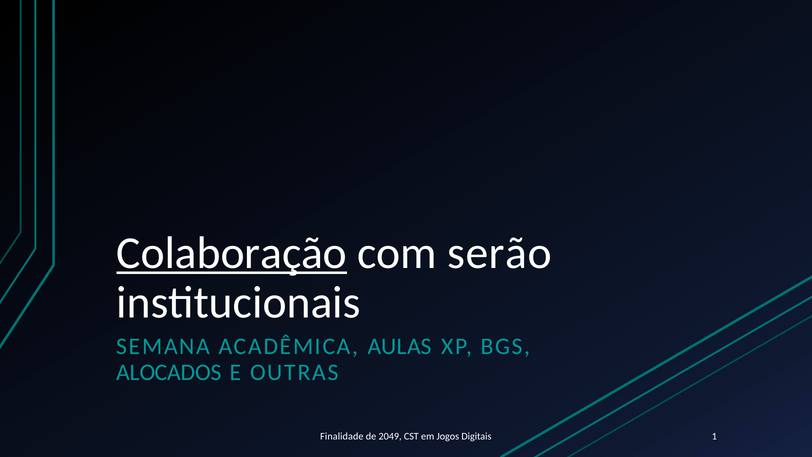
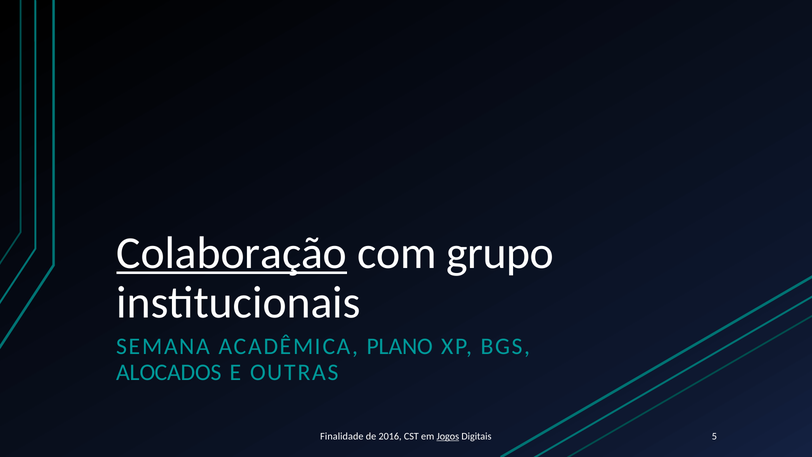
serão: serão -> grupo (500, 253)
AULAS: AULAS -> PLANO (400, 347)
2049: 2049 -> 2016 (390, 436)
Jogos underline: none -> present (448, 436)
1: 1 -> 5 (714, 436)
